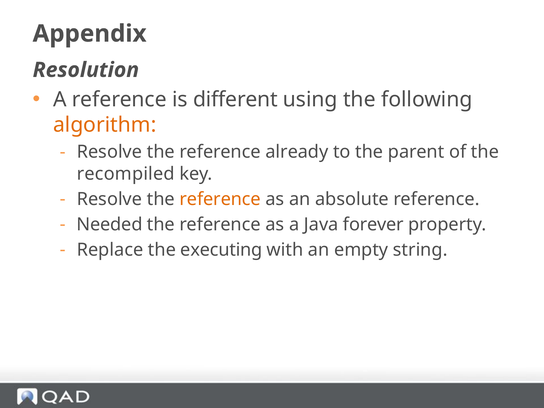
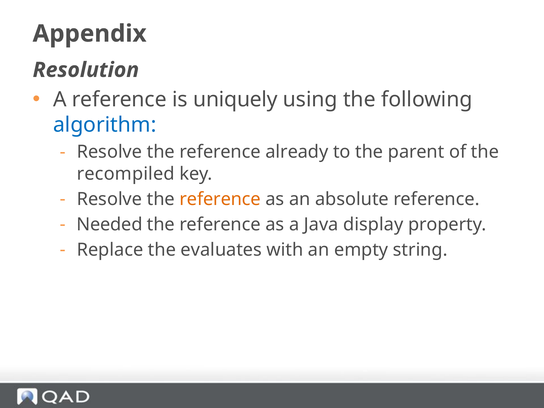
different: different -> uniquely (235, 100)
algorithm colour: orange -> blue (105, 125)
forever: forever -> display (373, 225)
executing: executing -> evaluates (221, 250)
